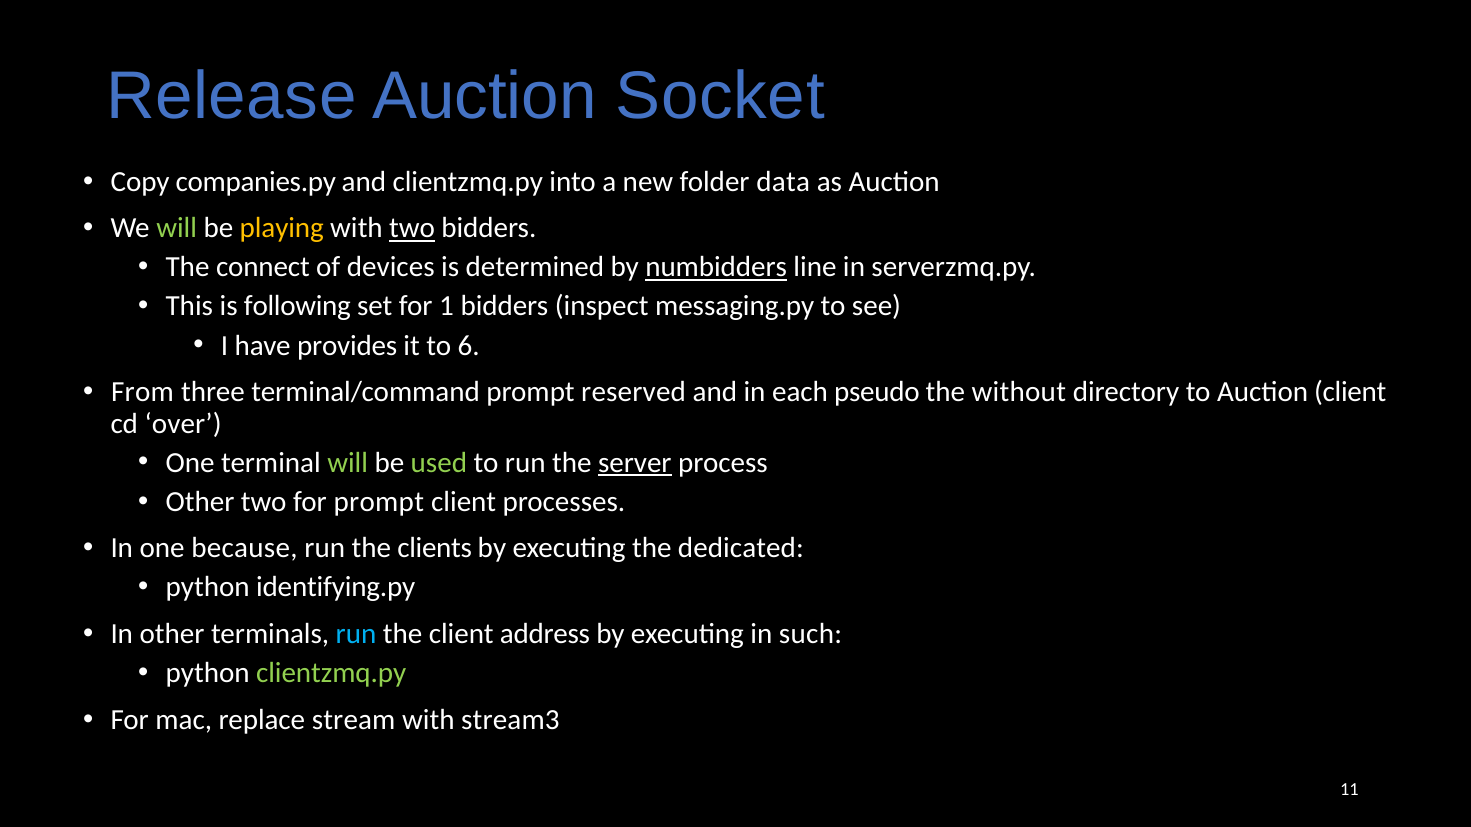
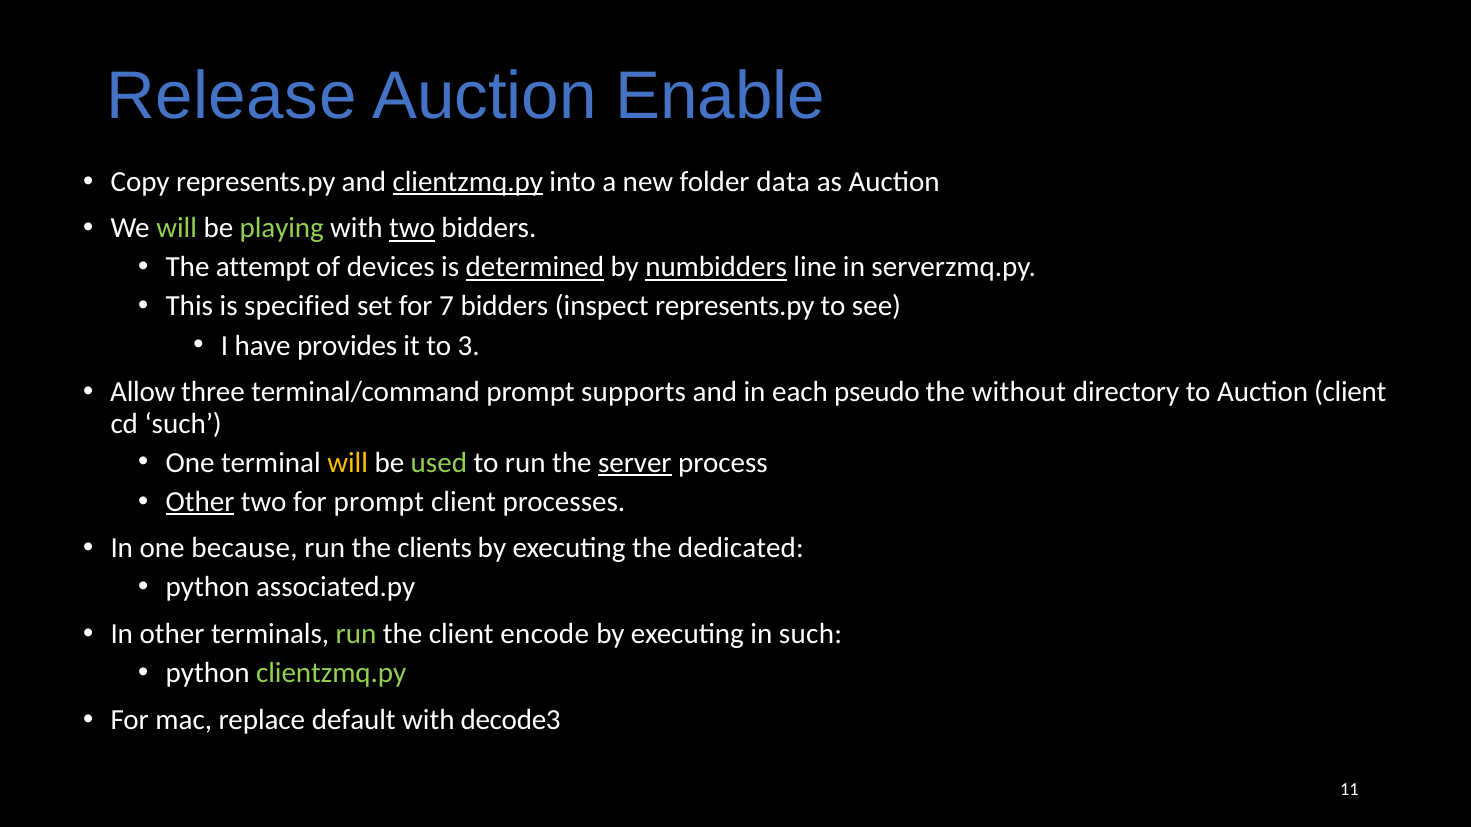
Socket: Socket -> Enable (720, 96)
Copy companies.py: companies.py -> represents.py (256, 182)
clientzmq.py underline: none -> present (468, 182)
playing colour: yellow -> light green (282, 228)
connect: connect -> attempt (263, 268)
determined underline: none -> present (535, 268)
following: following -> specified (297, 307)
1: 1 -> 7 (447, 307)
inspect messaging.py: messaging.py -> represents.py (735, 307)
6: 6 -> 3 (469, 346)
From: From -> Allow (143, 392)
reserved: reserved -> supports (634, 392)
cd over: over -> such (183, 424)
will colour: light green -> yellow (348, 463)
Other underline: none -> present (200, 502)
identifying.py: identifying.py -> associated.py (336, 588)
run colour: light blue -> light green (356, 634)
address: address -> encode (545, 634)
stream: stream -> default (354, 720)
stream3: stream3 -> decode3 (511, 720)
